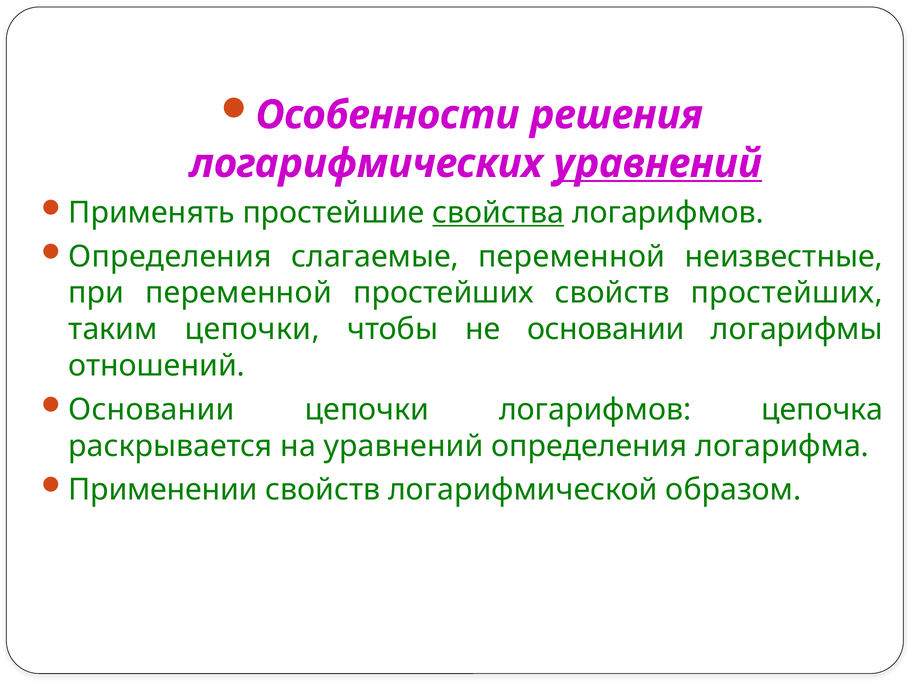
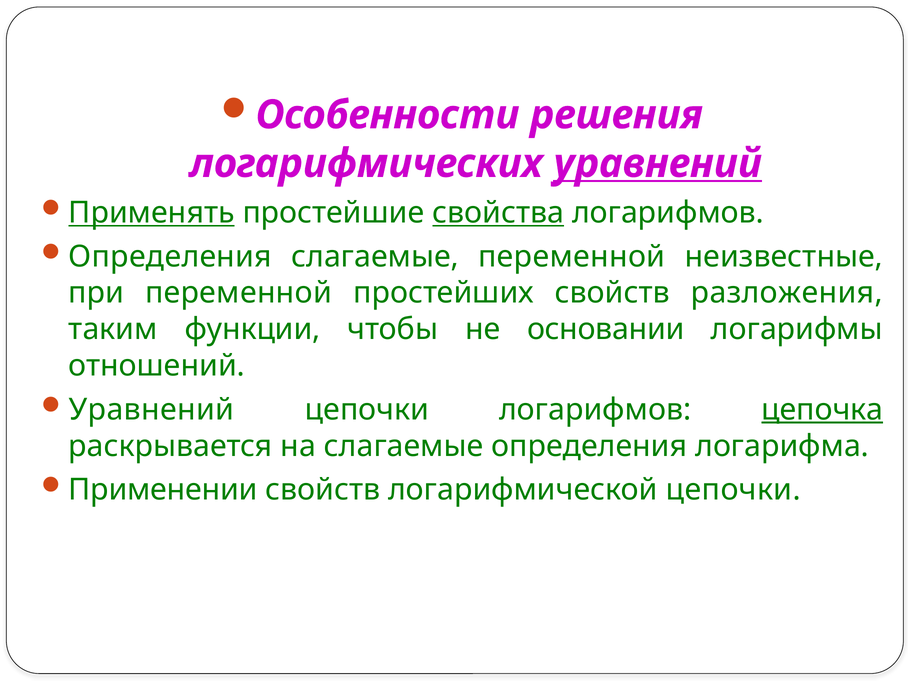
Применять underline: none -> present (152, 213)
свойств простейших: простейших -> разложения (787, 293)
таким цепочки: цепочки -> функции (253, 329)
Основании: Основании -> Уравнений (151, 409)
цепочка underline: none -> present (822, 409)
на уравнений: уравнений -> слагаемые (404, 446)
логарифмической образом: образом -> цепочки (733, 489)
